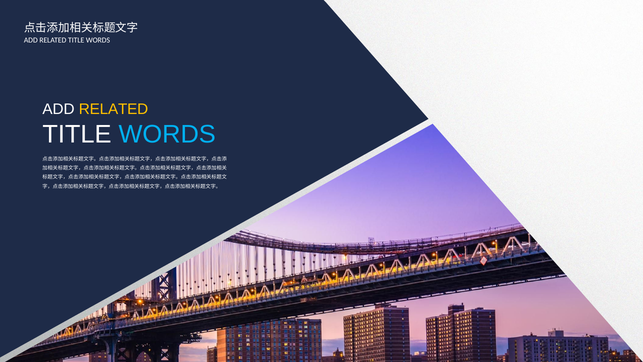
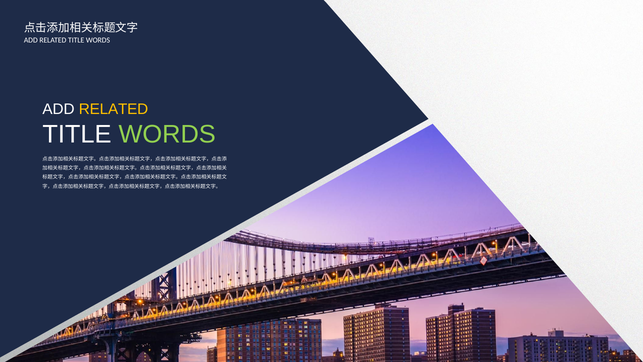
WORDS colour: light blue -> light green (167, 134)
